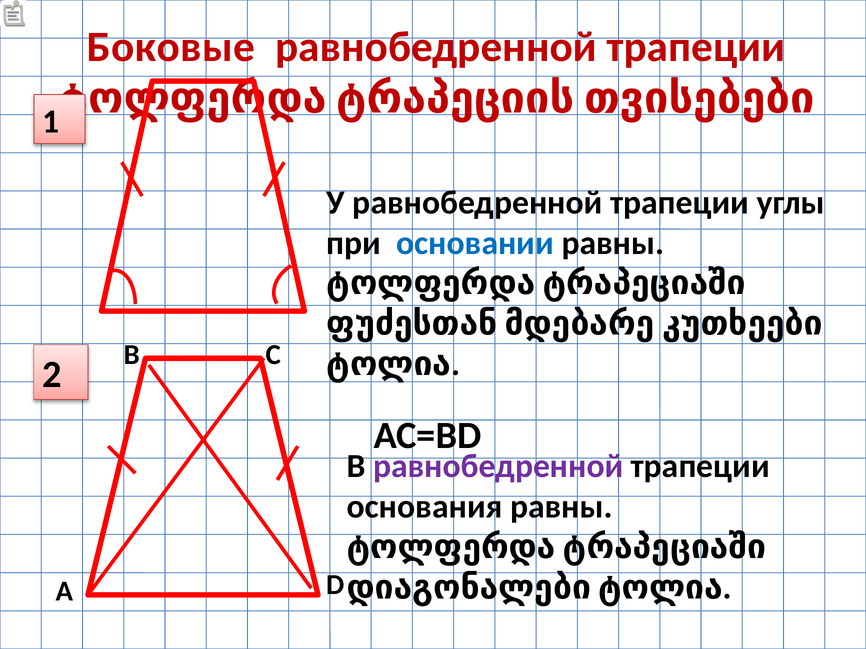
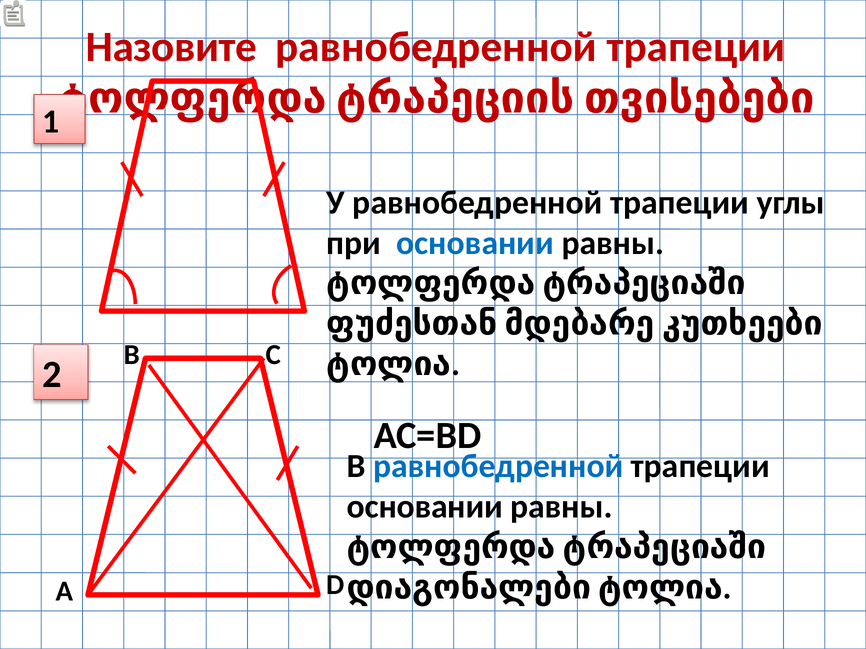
Боковые: Боковые -> Назовите (171, 47)
равнобедренной colour: purple -> blue (498, 467)
основания: основания -> основании (425, 507)
